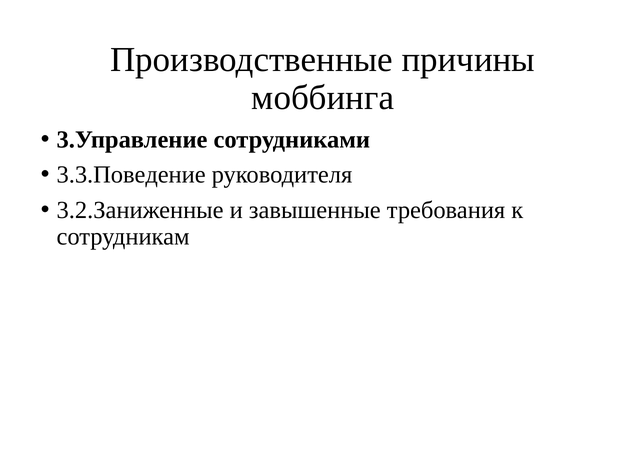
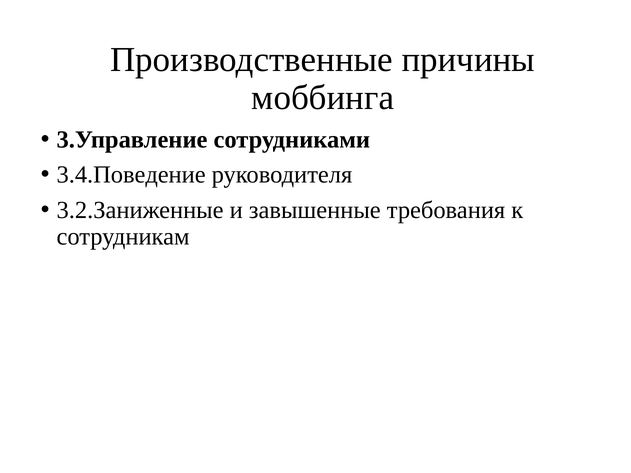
3.3.Поведение: 3.3.Поведение -> 3.4.Поведение (131, 175)
